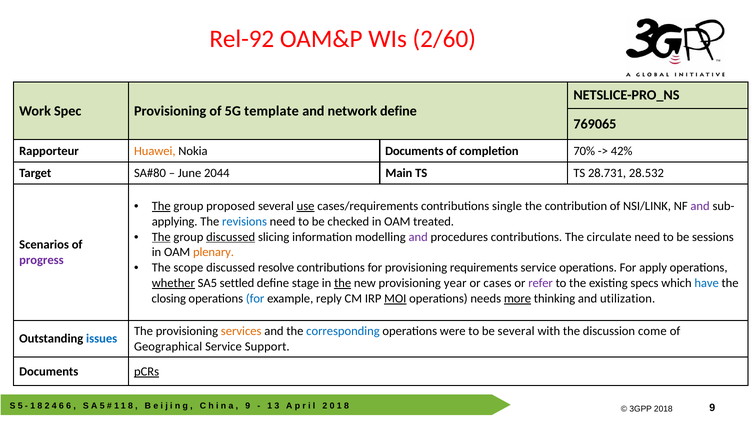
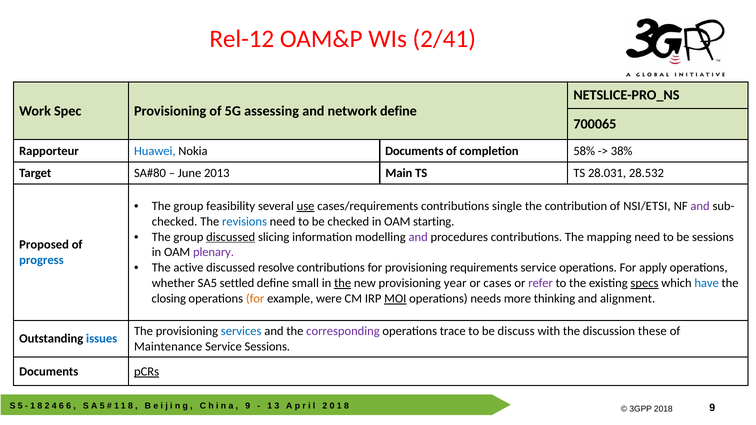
Rel-92: Rel-92 -> Rel-12 (242, 39)
2/60: 2/60 -> 2/41 (444, 39)
template: template -> assessing (272, 111)
769065: 769065 -> 700065 (595, 124)
Huawei colour: orange -> blue (155, 151)
70%: 70% -> 58% (584, 151)
42%: 42% -> 38% (622, 151)
2044: 2044 -> 2013 (217, 173)
28.731: 28.731 -> 28.031 (607, 173)
The underline: present -> none (161, 206)
proposed: proposed -> feasibility (231, 206)
NSI/LINK: NSI/LINK -> NSI/ETSI (647, 206)
applying: applying -> checked (175, 222)
treated: treated -> starting (434, 222)
The underline: present -> none (161, 237)
circulate: circulate -> mapping (609, 237)
Scenarios: Scenarios -> Proposed (44, 245)
plenary colour: orange -> purple (213, 252)
progress colour: purple -> blue (41, 260)
scope: scope -> active (188, 268)
whether underline: present -> none (173, 283)
stage: stage -> small (305, 283)
specs underline: none -> present (644, 283)
for colour: blue -> orange (255, 299)
reply: reply -> were (329, 299)
more underline: present -> none (517, 299)
utilization: utilization -> alignment (628, 299)
services colour: orange -> blue (241, 331)
corresponding colour: blue -> purple (343, 331)
were: were -> trace (453, 331)
be several: several -> discuss (516, 331)
come: come -> these (652, 331)
Geographical: Geographical -> Maintenance (168, 347)
Service Support: Support -> Sessions (267, 347)
